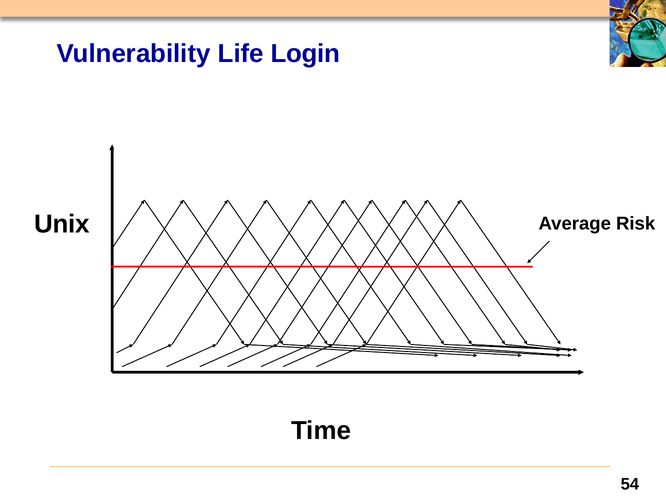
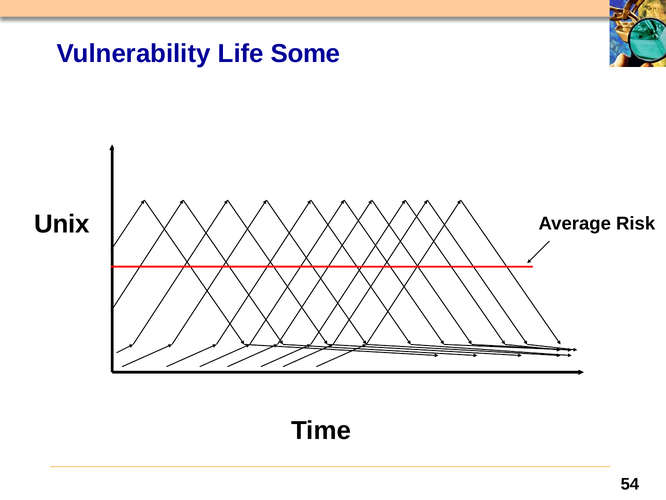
Login: Login -> Some (305, 54)
